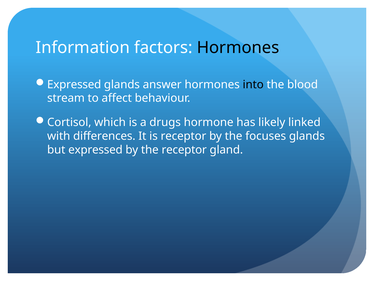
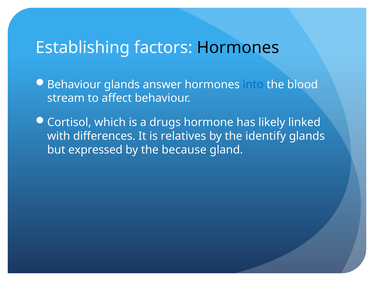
Information: Information -> Establishing (83, 48)
Expressed: Expressed -> Behaviour (74, 84)
into colour: black -> blue (253, 84)
is receptor: receptor -> relatives (183, 136)
focuses: focuses -> identify (266, 136)
the receptor: receptor -> because (184, 150)
